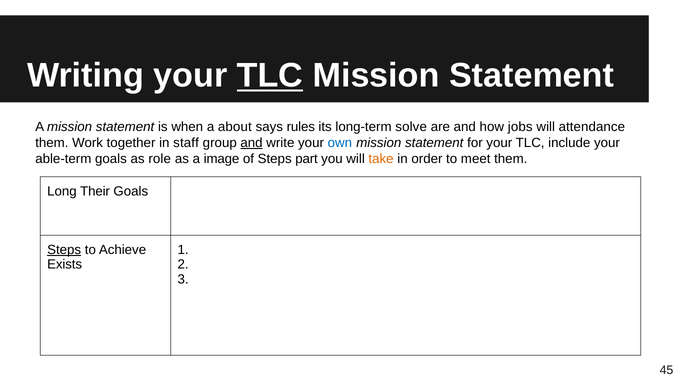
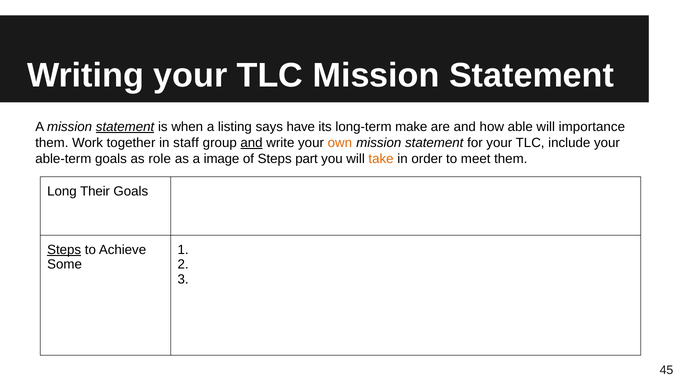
TLC underline: present -> none (270, 76)
statement underline: none -> present (125, 127)
about: about -> listing (235, 127)
rules: rules -> have (301, 127)
solve: solve -> make (411, 127)
jobs: jobs -> able (520, 127)
attendance: attendance -> importance (592, 127)
own colour: blue -> orange (340, 143)
Exists: Exists -> Some (65, 265)
